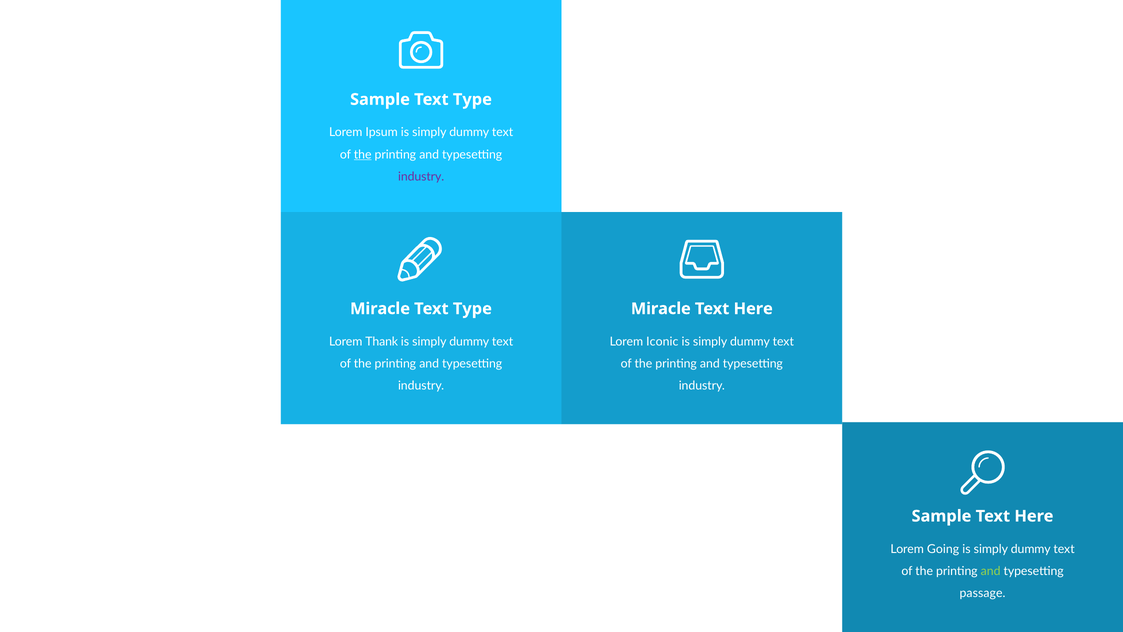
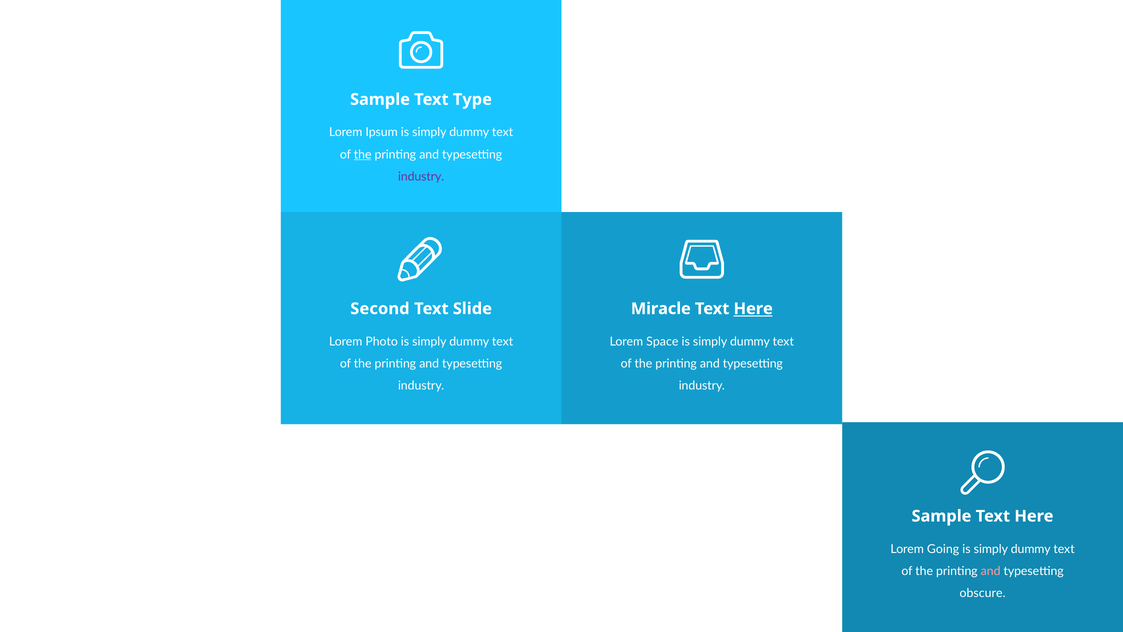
Miracle: Miracle -> Second (380, 309)
Type: Type -> Slide (472, 309)
Here underline: none -> present (753, 309)
Thank: Thank -> Photo (382, 342)
Iconic: Iconic -> Space (662, 342)
and colour: light green -> pink (991, 571)
passage: passage -> obscure (983, 593)
